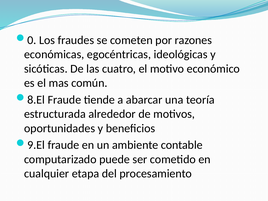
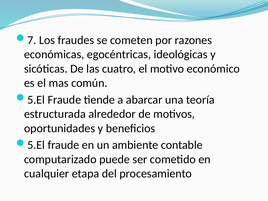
0: 0 -> 7 (32, 40)
8.El: 8.El -> 5.El (36, 100)
9.El: 9.El -> 5.El (36, 145)
